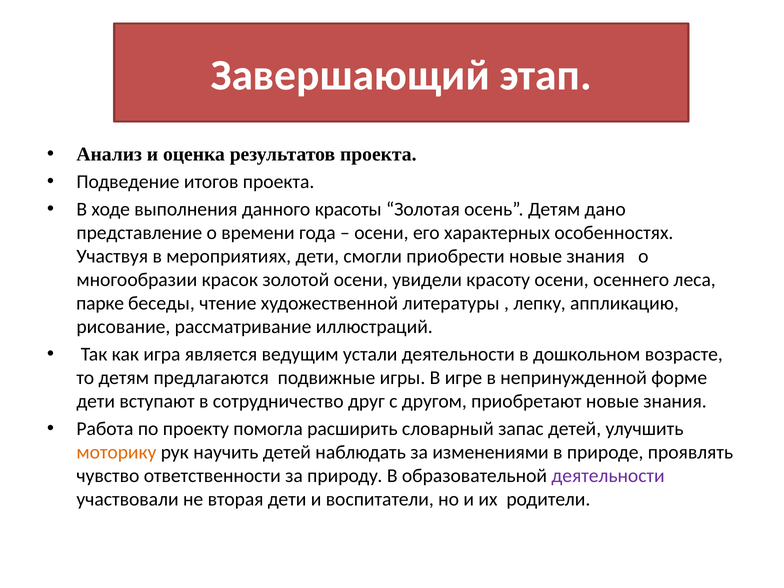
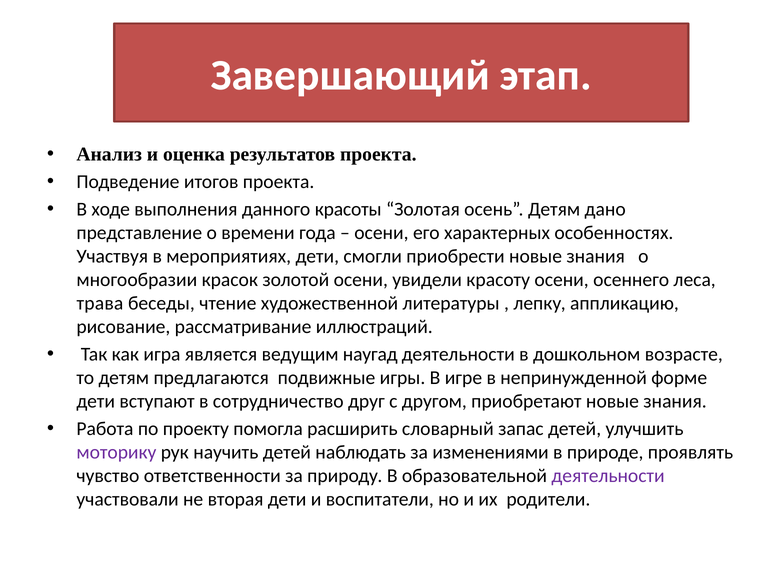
парке: парке -> трава (100, 303)
устали: устали -> наугад (370, 354)
моторику colour: orange -> purple (116, 452)
